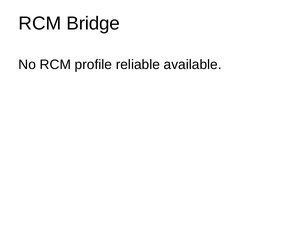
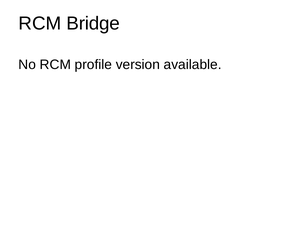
reliable: reliable -> version (138, 65)
